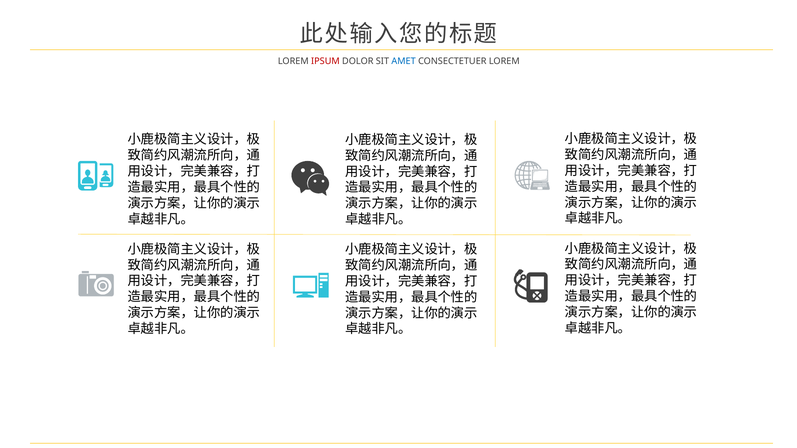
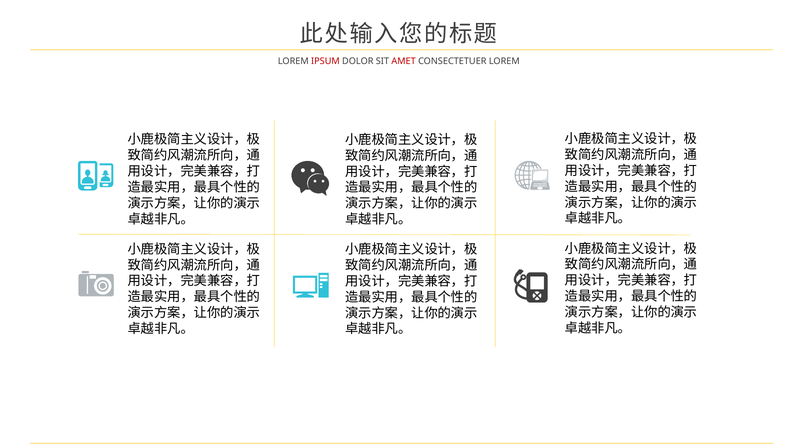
AMET colour: blue -> red (404, 61)
